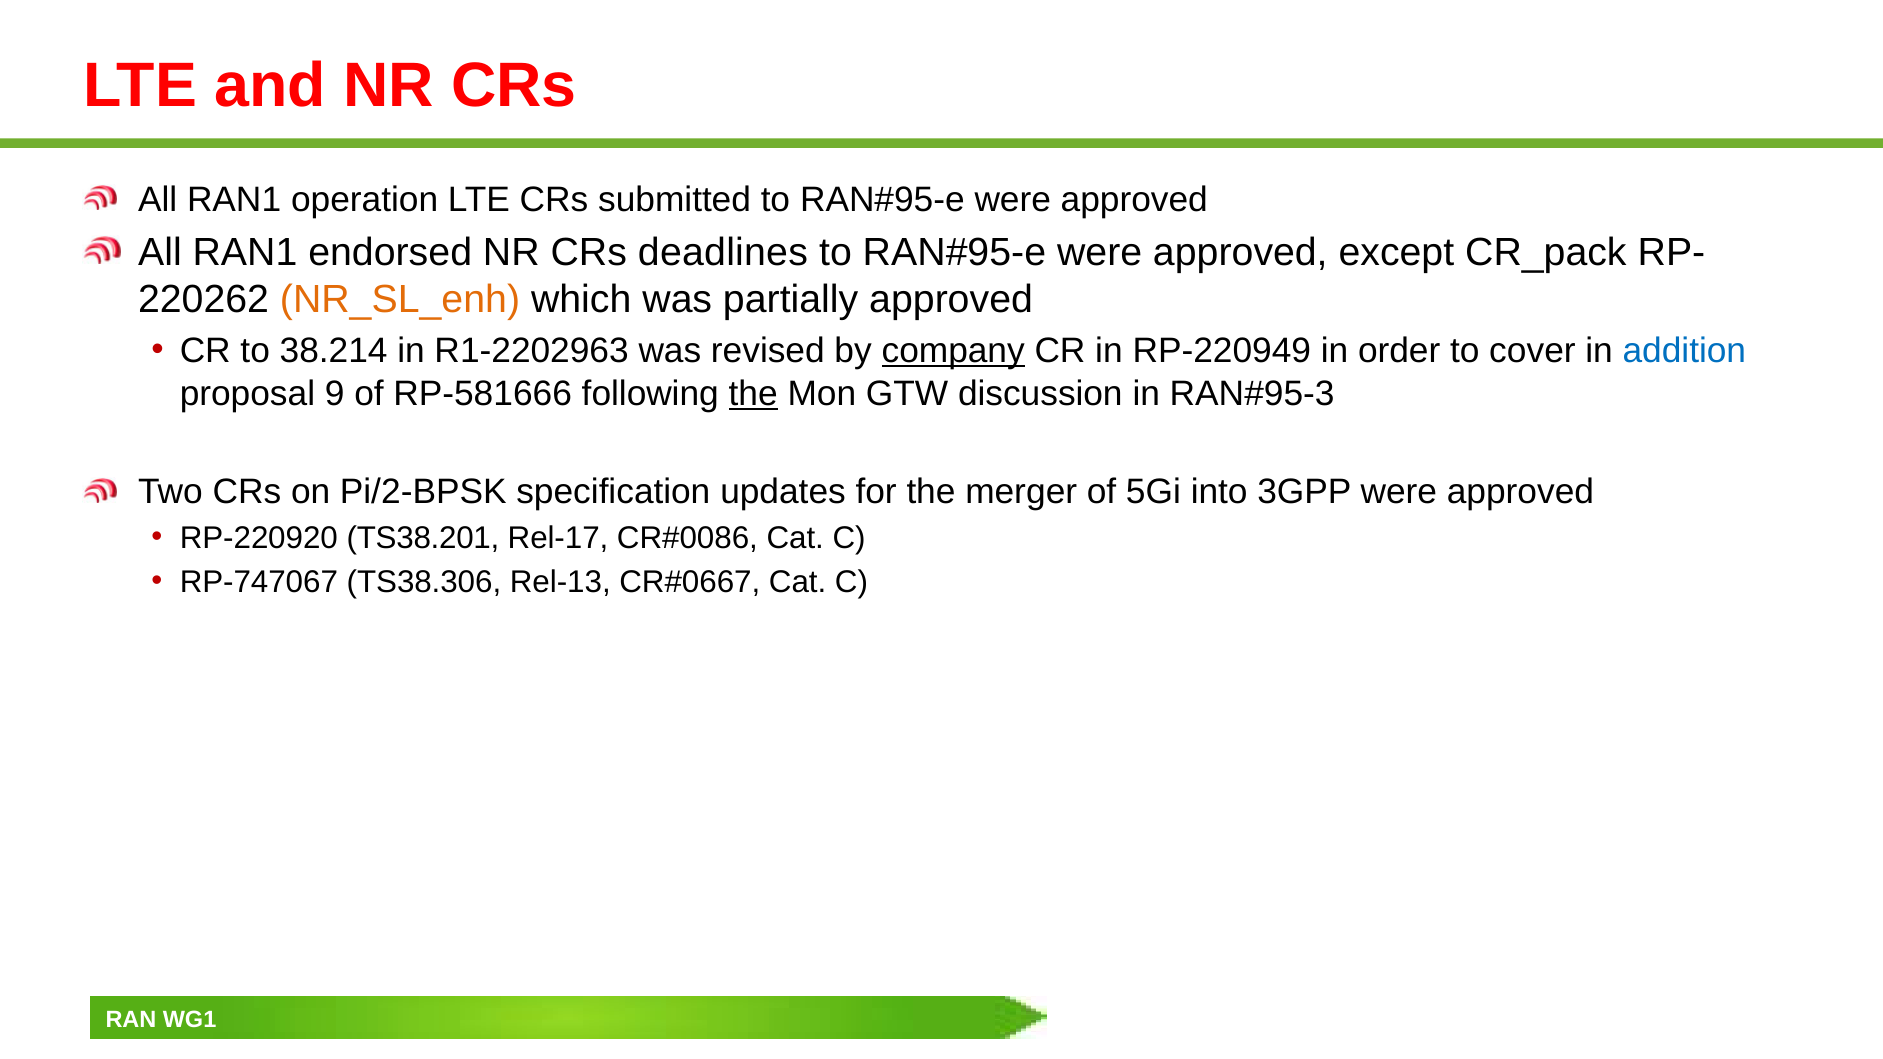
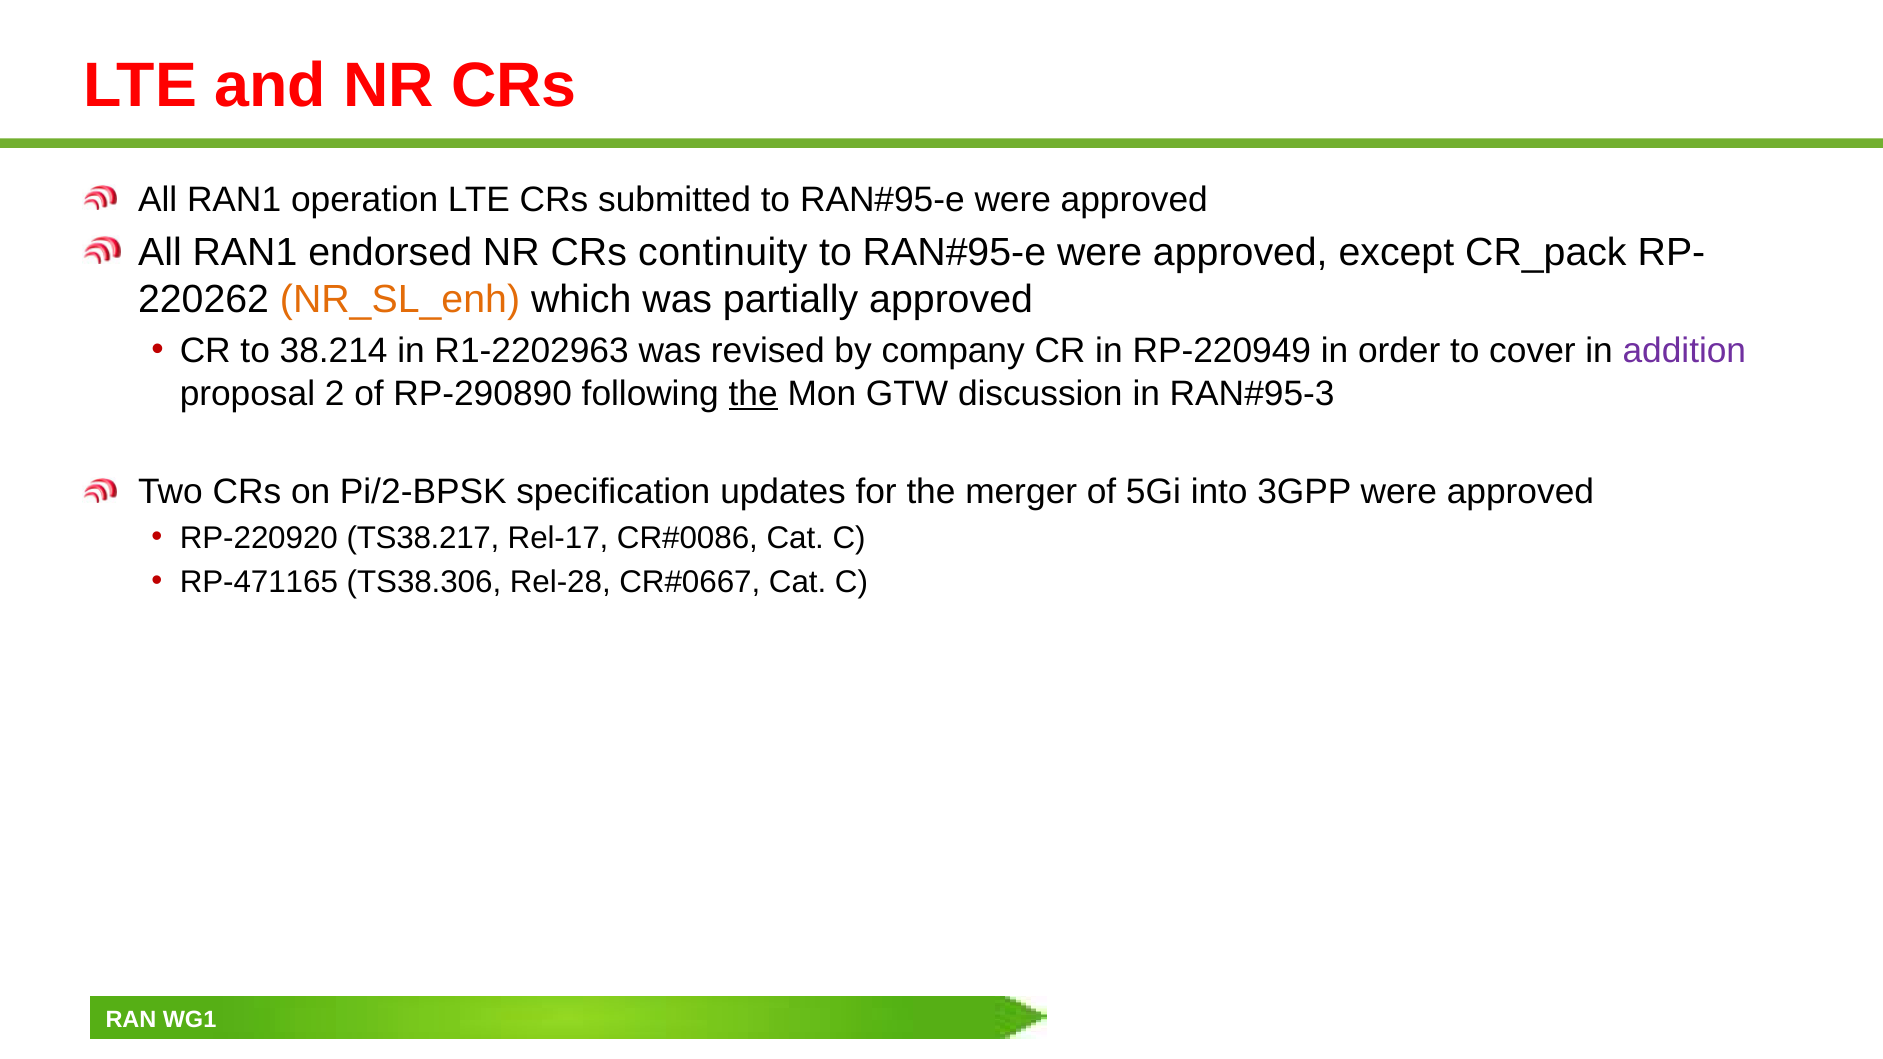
deadlines: deadlines -> continuity (723, 253)
company underline: present -> none (953, 351)
addition colour: blue -> purple (1684, 351)
9: 9 -> 2 (335, 394)
RP-581666: RP-581666 -> RP-290890 (483, 394)
TS38.201: TS38.201 -> TS38.217 (423, 538)
RP-747067: RP-747067 -> RP-471165 (259, 582)
Rel-13: Rel-13 -> Rel-28 (560, 582)
